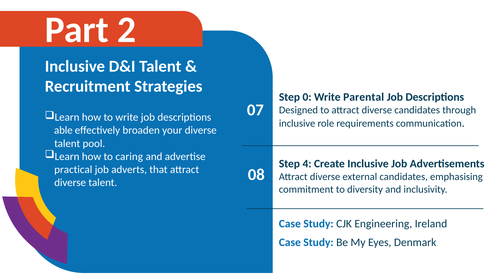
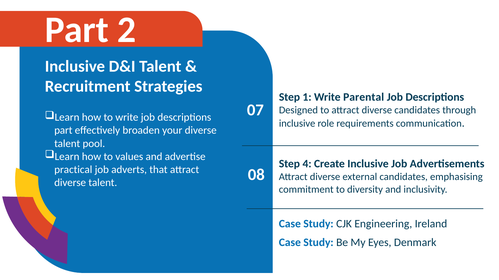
0: 0 -> 1 (307, 97)
able: able -> part (63, 131)
caring: caring -> values (129, 157)
